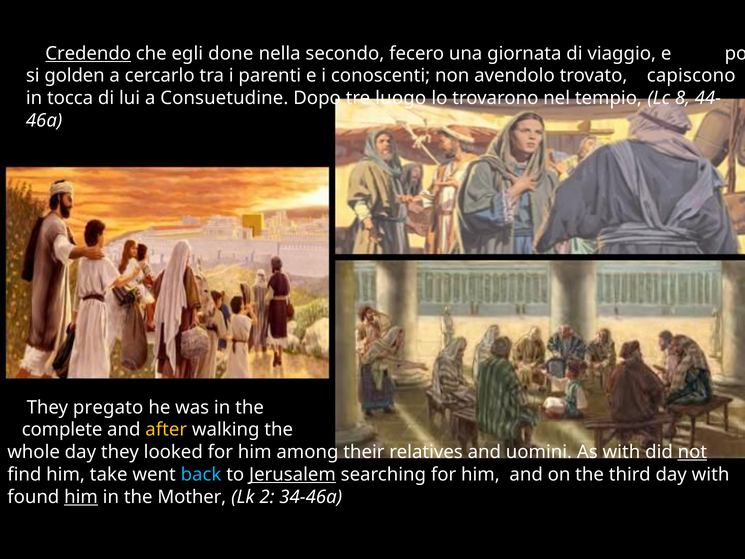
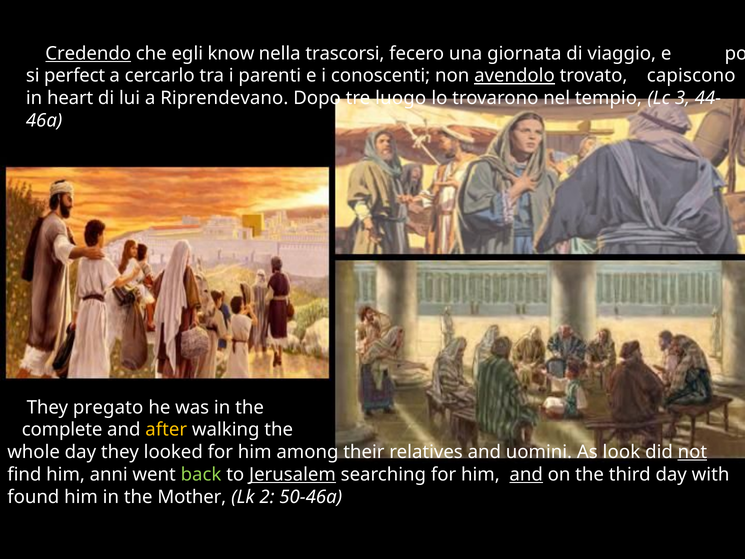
done: done -> know (231, 53)
secondo: secondo -> trascorsi (345, 53)
golden: golden -> perfect (75, 76)
avendolo underline: none -> present (514, 76)
tocca: tocca -> heart (70, 98)
Consuetudine: Consuetudine -> Riprendevano (224, 98)
8: 8 -> 3 (682, 98)
As with: with -> look (621, 452)
take: take -> anni (109, 474)
back colour: light blue -> light green (201, 474)
and underline: none -> present (526, 474)
him underline: present -> none (81, 497)
34-46a: 34-46a -> 50-46a (311, 497)
